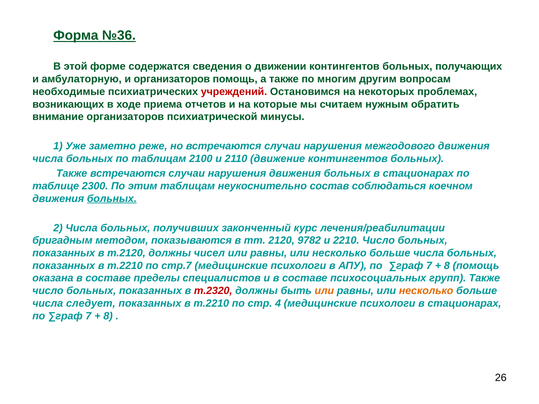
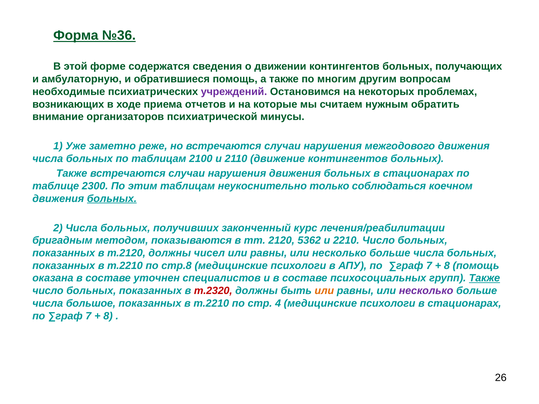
и организаторов: организаторов -> обратившиеся (172, 79)
учреждений colour: red -> purple (234, 92)
состав: состав -> только (329, 186)
9782: 9782 -> 5362 (309, 241)
стр.7: стр.7 -> стр.8 (177, 266)
пределы: пределы -> уточнен (157, 278)
Также underline: none -> present (484, 278)
несколько colour: orange -> purple (426, 291)
следует: следует -> большое (91, 304)
